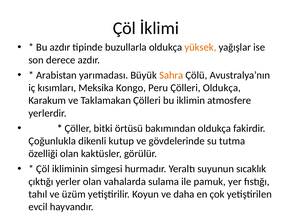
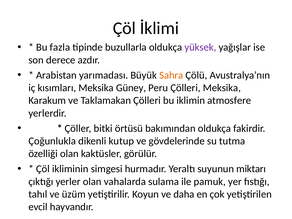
Bu azdır: azdır -> fazla (60, 47)
yüksek colour: orange -> purple (200, 47)
Kongo: Kongo -> Güney (131, 88)
Çölleri Oldukça: Oldukça -> Meksika (222, 88)
sıcaklık: sıcaklık -> miktarı (251, 169)
